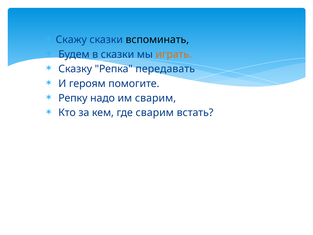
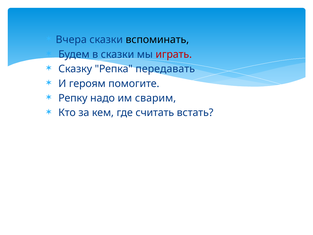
Скажу: Скажу -> Вчера (71, 40)
играть colour: orange -> red (174, 54)
где сварим: сварим -> считать (155, 113)
